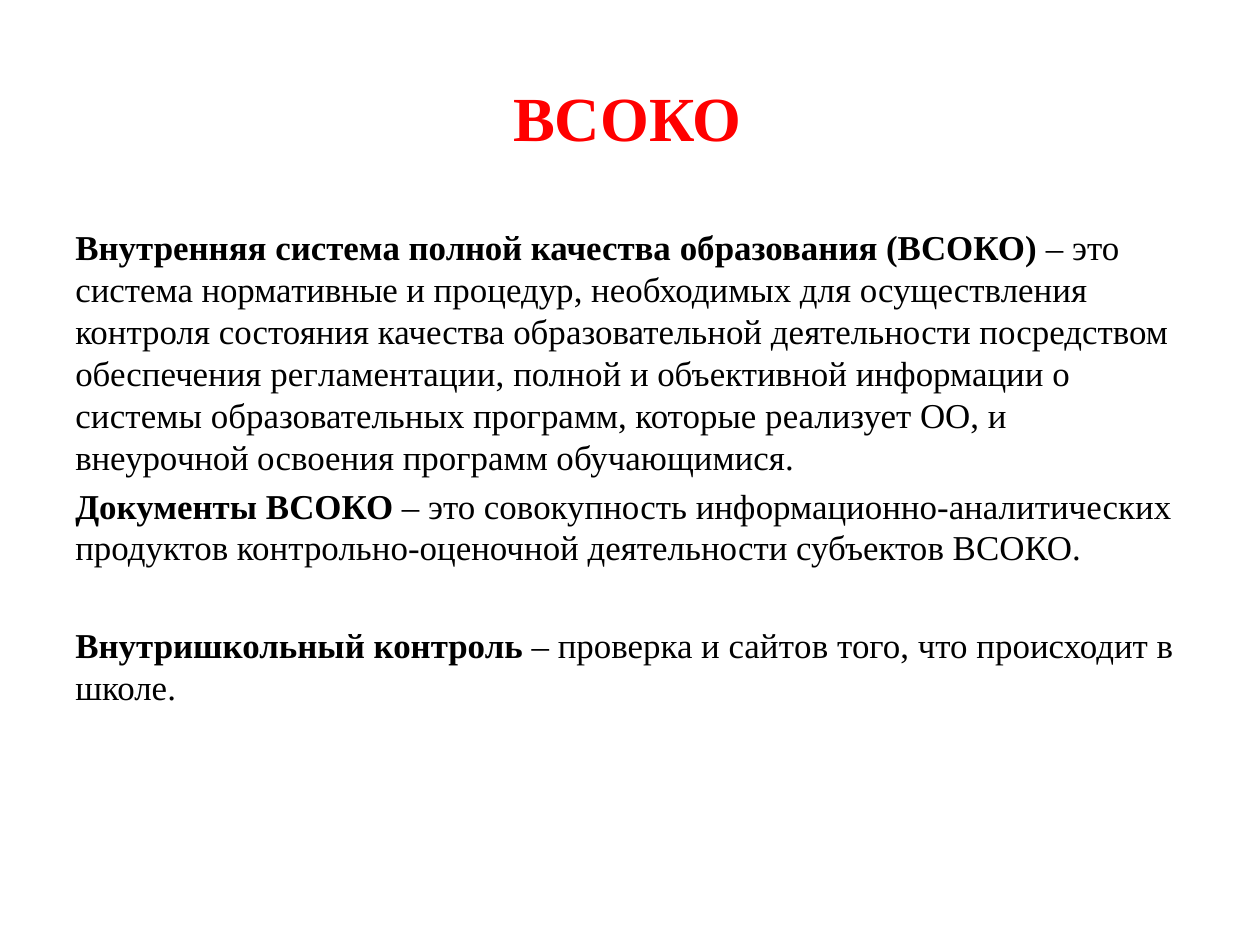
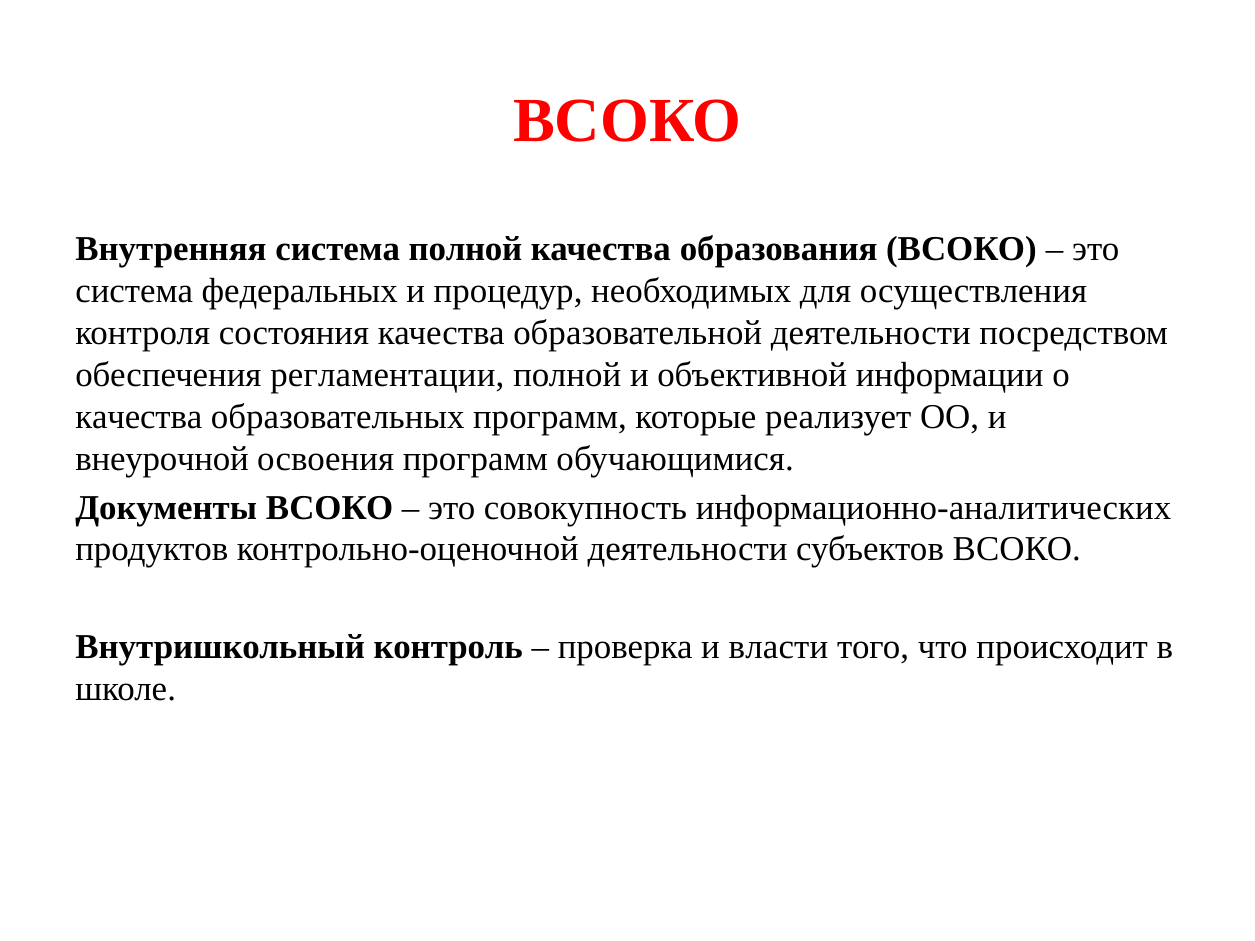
нормативные: нормативные -> федеральных (300, 291)
системы: системы -> качества (139, 417)
сайтов: сайтов -> власти (778, 647)
